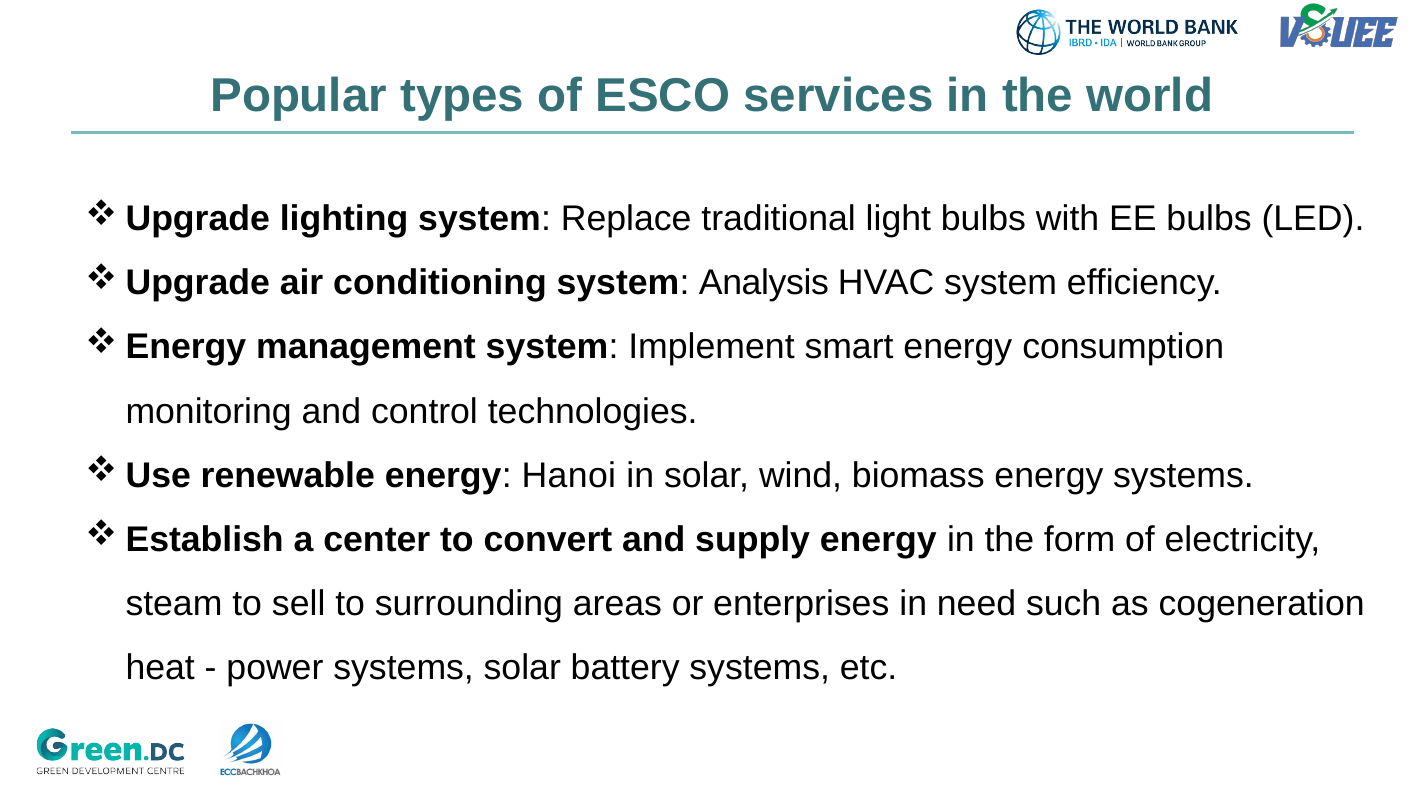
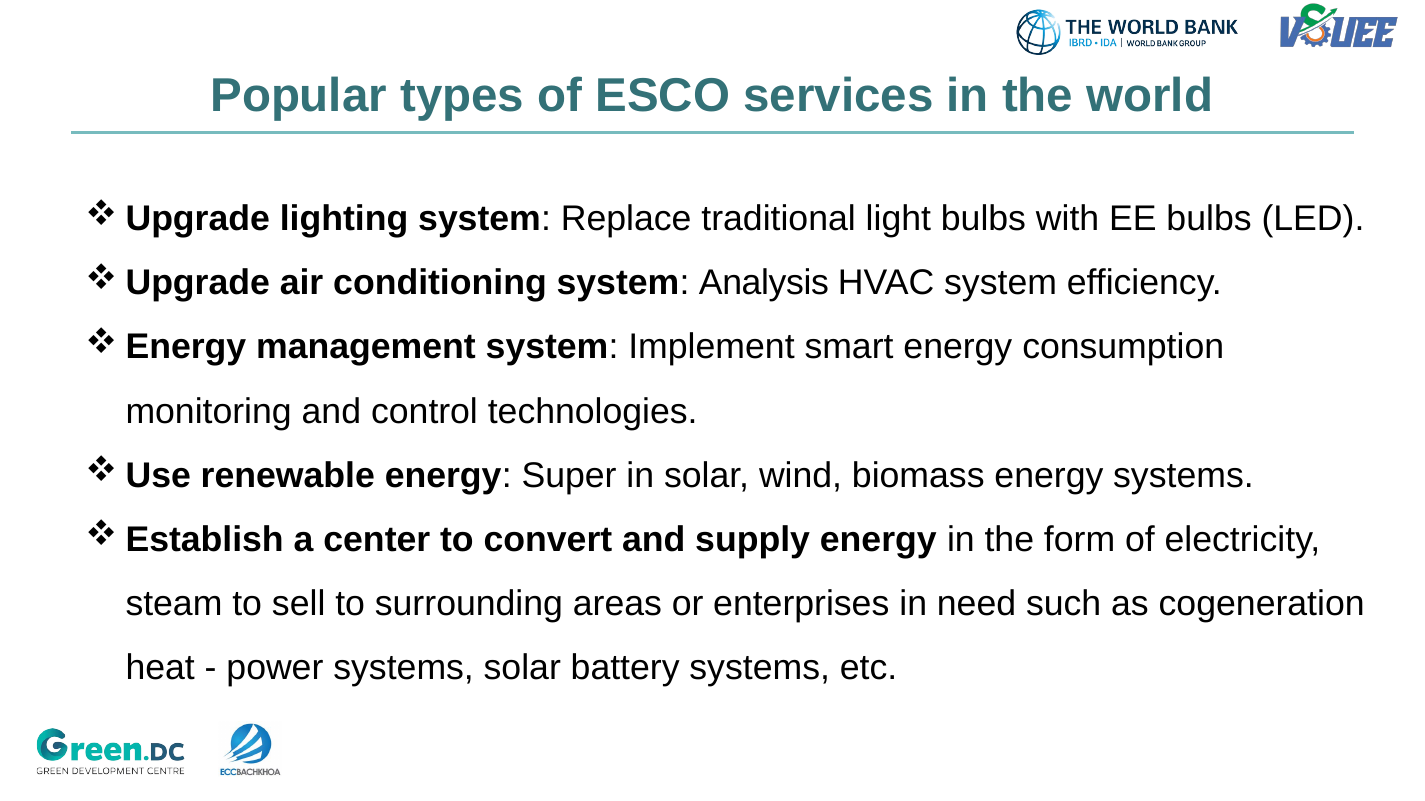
Hanoi: Hanoi -> Super (569, 476)
